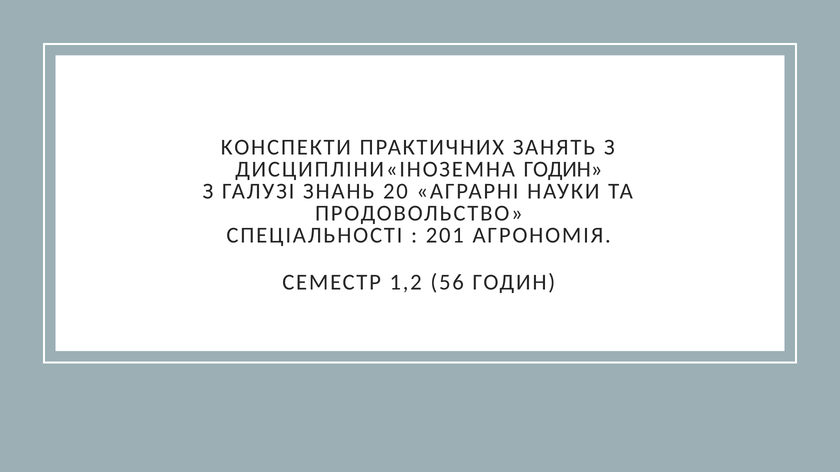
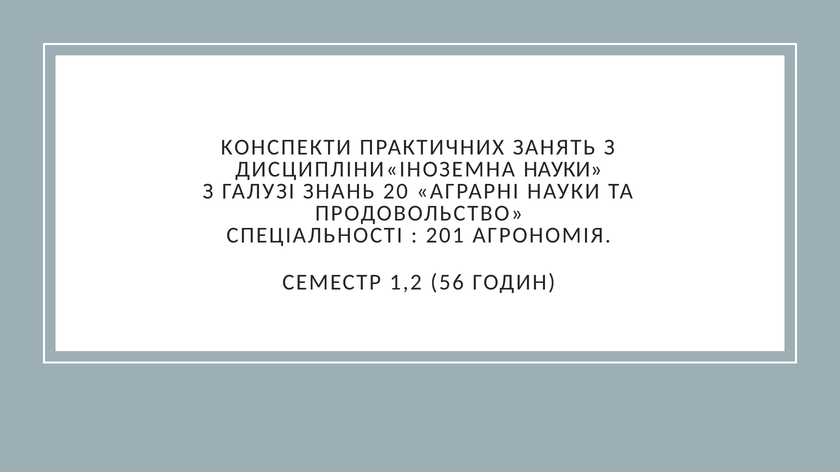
ДИСЦИПЛІНИ«ІНОЗЕМНА ГОДИН: ГОДИН -> НАУКИ (563, 169)
